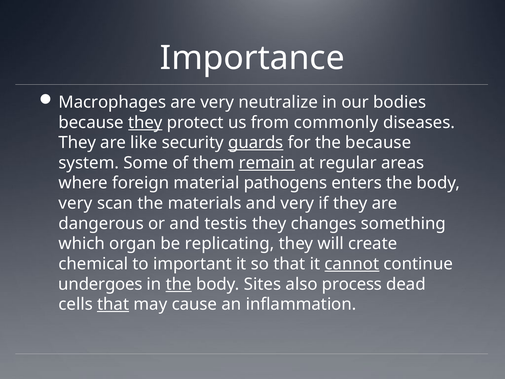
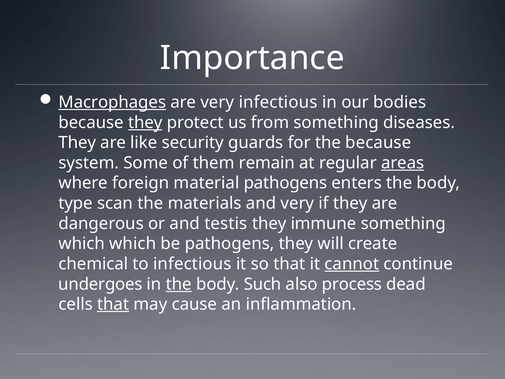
Macrophages underline: none -> present (112, 102)
very neutralize: neutralize -> infectious (278, 102)
from commonly: commonly -> something (336, 122)
guards underline: present -> none (256, 143)
remain underline: present -> none (267, 163)
areas underline: none -> present (403, 163)
very: very -> type (76, 203)
changes: changes -> immune (324, 223)
which organ: organ -> which (133, 244)
be replicating: replicating -> pathogens (230, 244)
to important: important -> infectious (192, 264)
Sites: Sites -> Such (263, 284)
